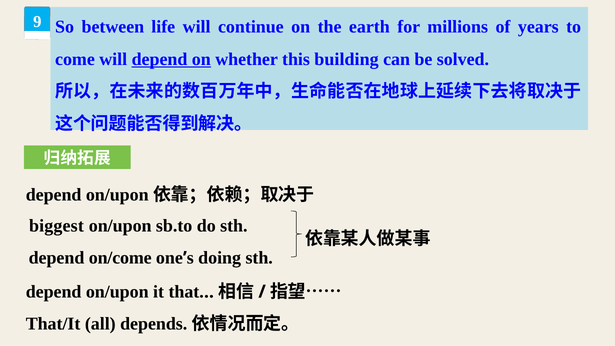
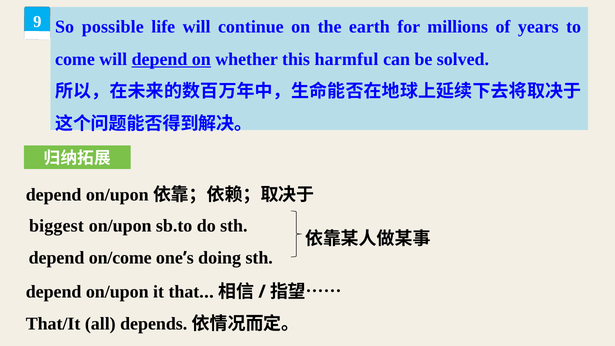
between: between -> possible (113, 27)
building: building -> harmful (346, 59)
